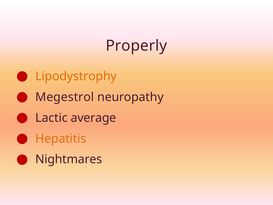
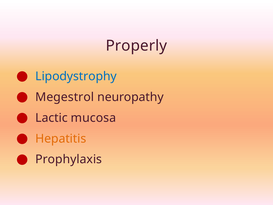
Lipodystrophy colour: orange -> blue (76, 76)
average: average -> mucosa (93, 118)
Nightmares: Nightmares -> Prophylaxis (69, 159)
